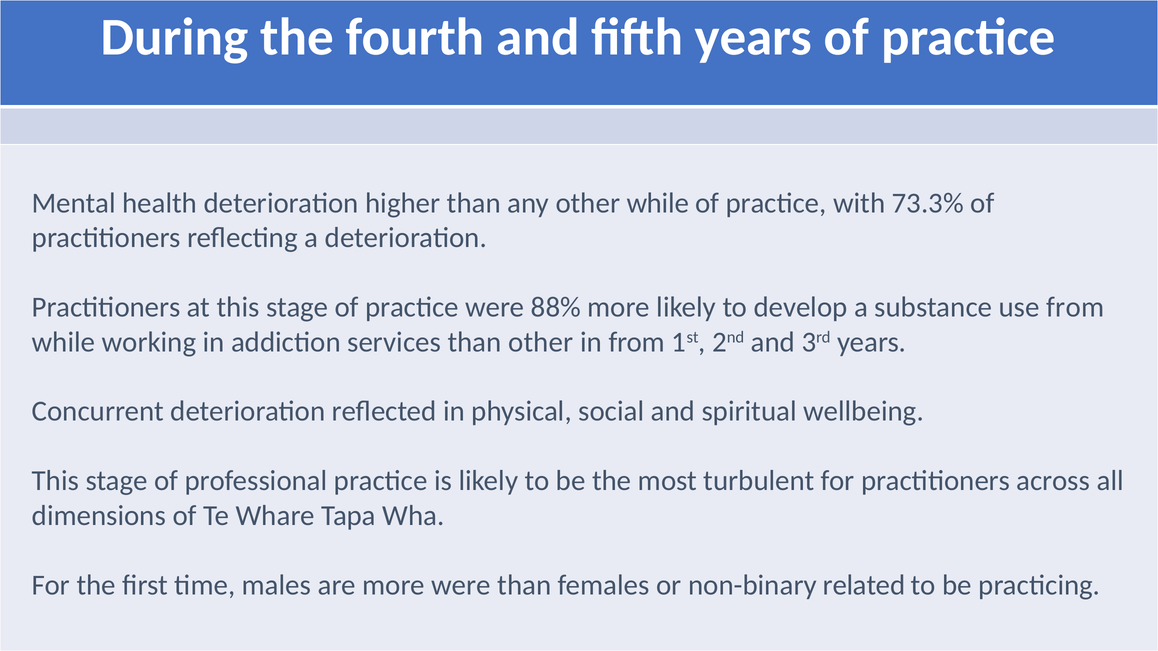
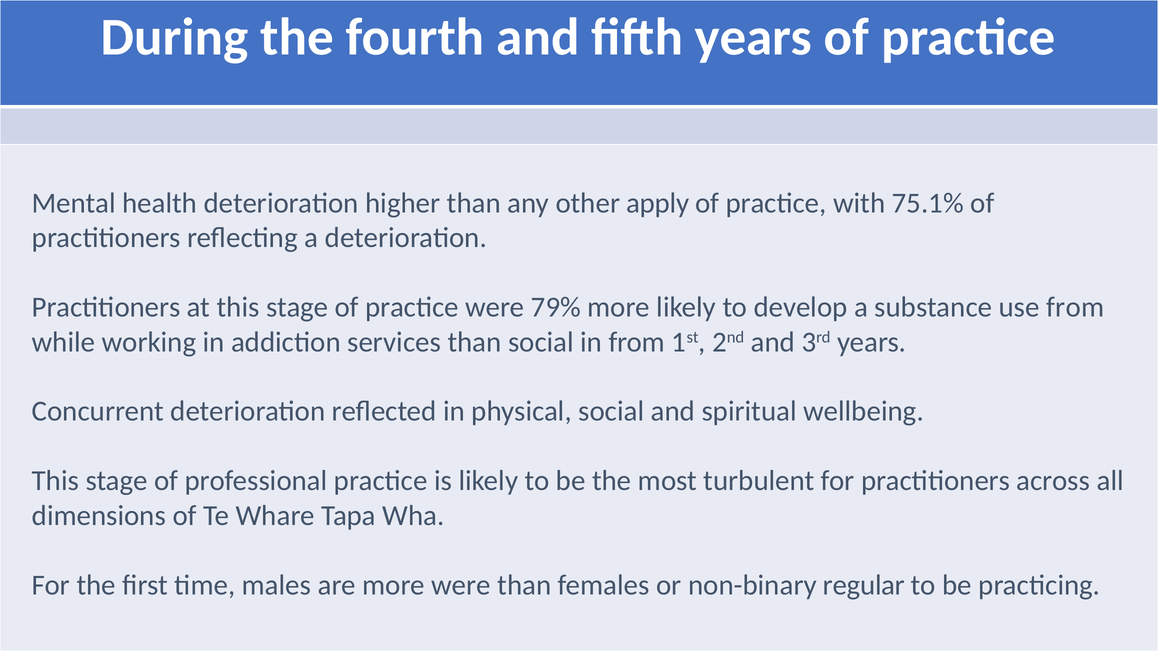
other while: while -> apply (658, 203)
73.3%: 73.3% -> 75.1% (928, 203)
88%: 88% -> 79% (556, 307)
than other: other -> social (541, 342)
related: related -> regular (864, 585)
